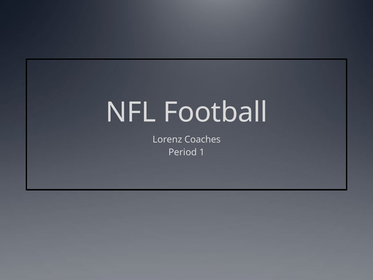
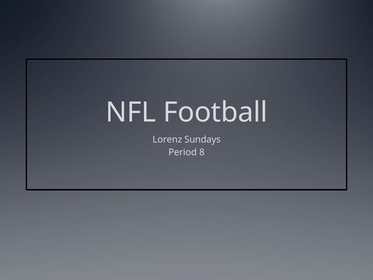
Coaches: Coaches -> Sundays (203, 139)
1: 1 -> 8 (202, 152)
